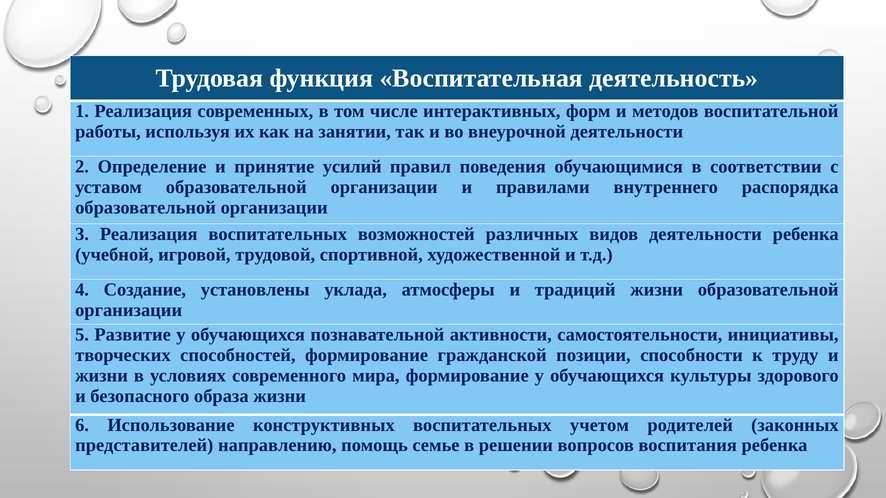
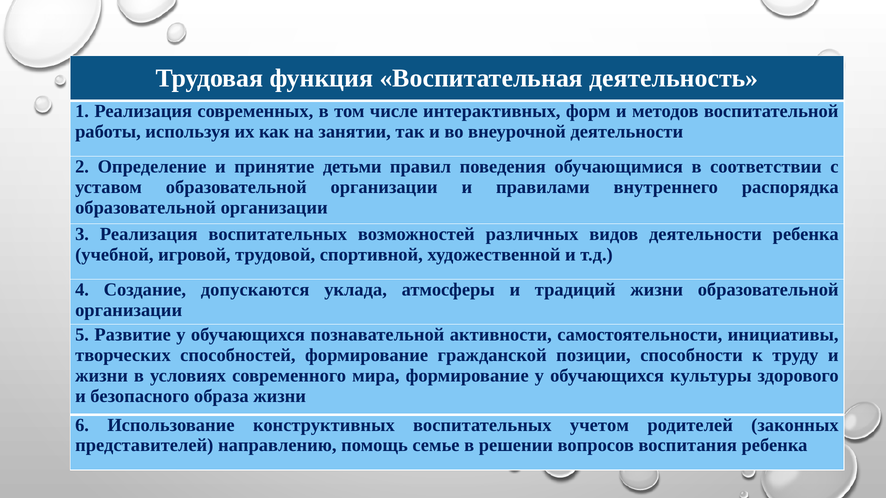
усилий: усилий -> детьми (352, 167)
установлены: установлены -> допускаются (255, 290)
